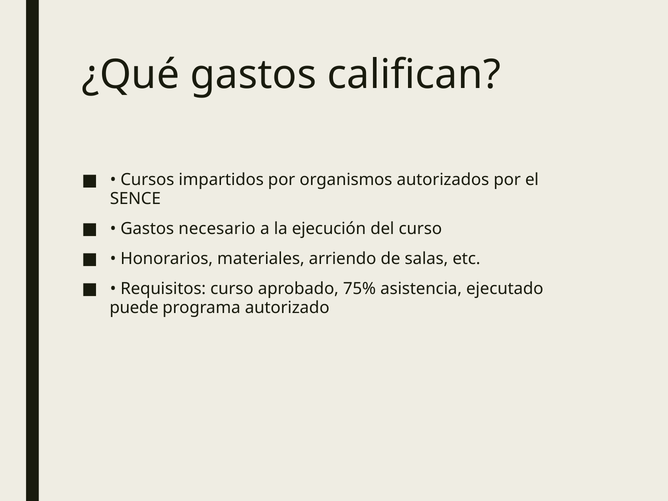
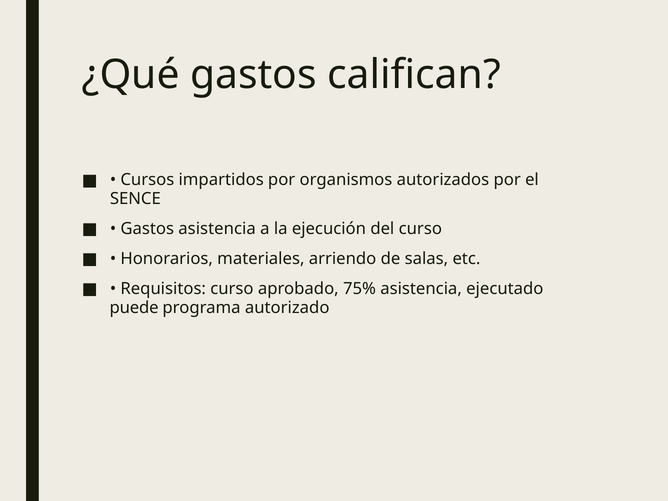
Gastos necesario: necesario -> asistencia (217, 229)
